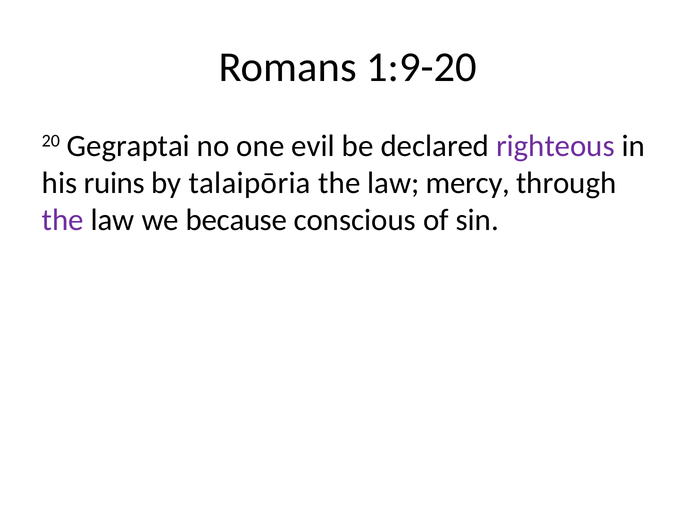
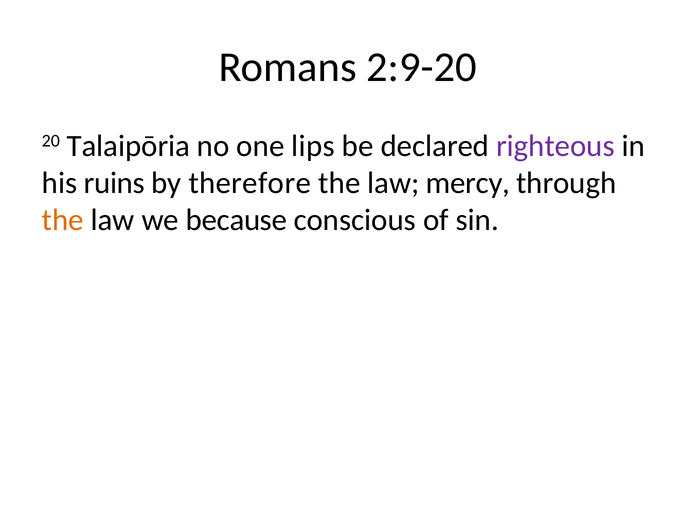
1:9-20: 1:9-20 -> 2:9-20 (421, 67)
Gegraptai: Gegraptai -> Talaipōria (128, 146)
evil: evil -> lips (313, 146)
talaipōria: talaipōria -> therefore (250, 183)
the colour: purple -> orange (63, 220)
